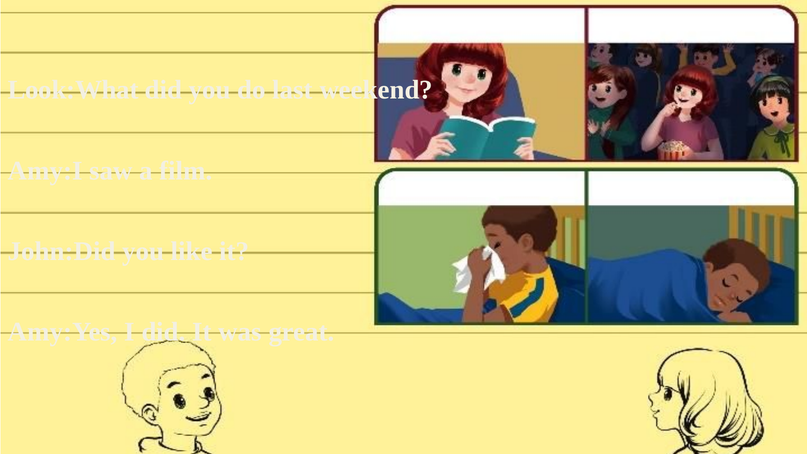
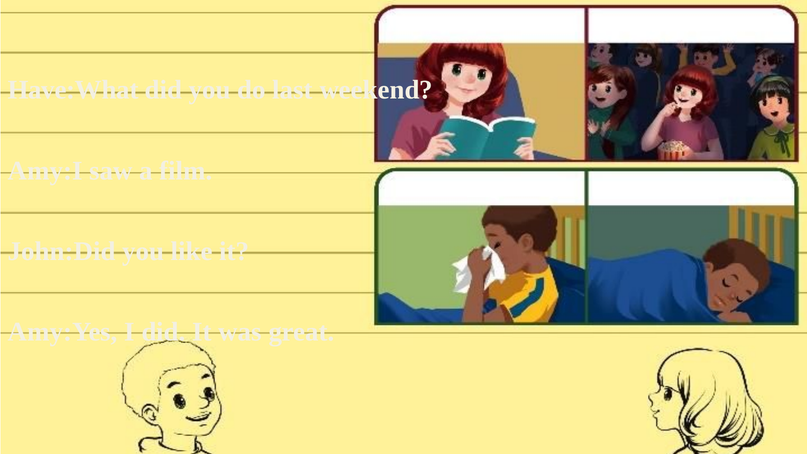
Look:What: Look:What -> Have:What (73, 90)
